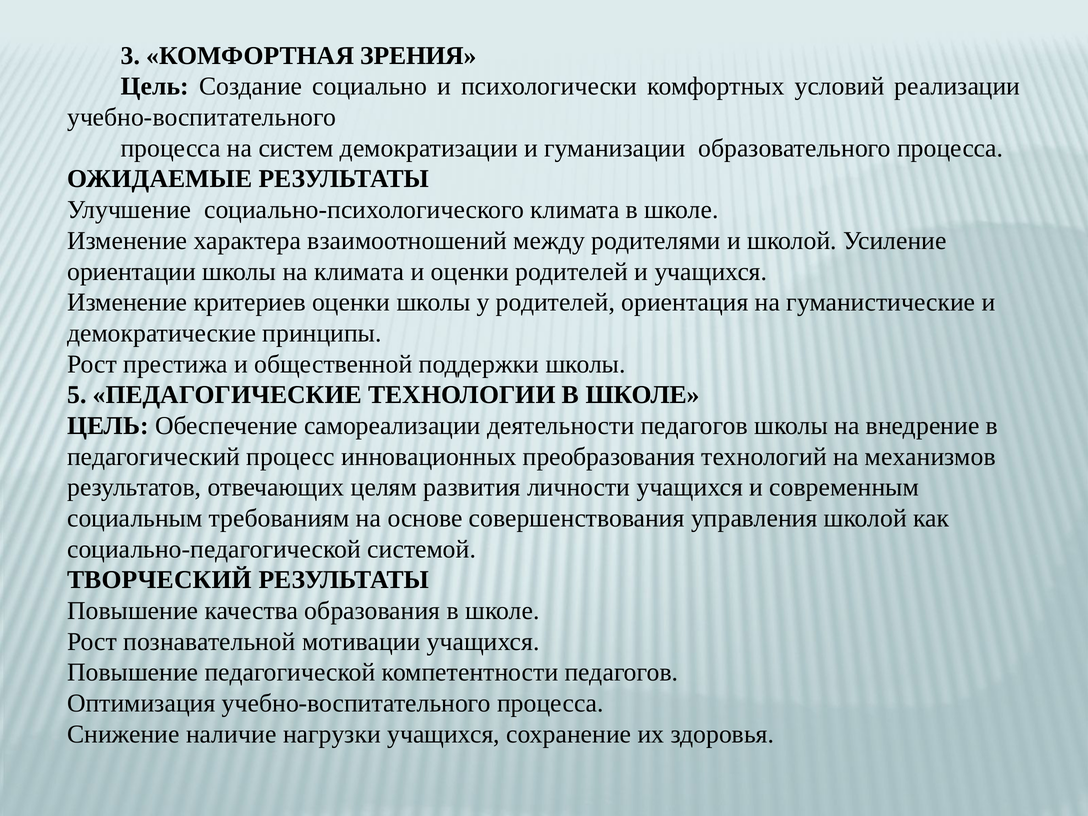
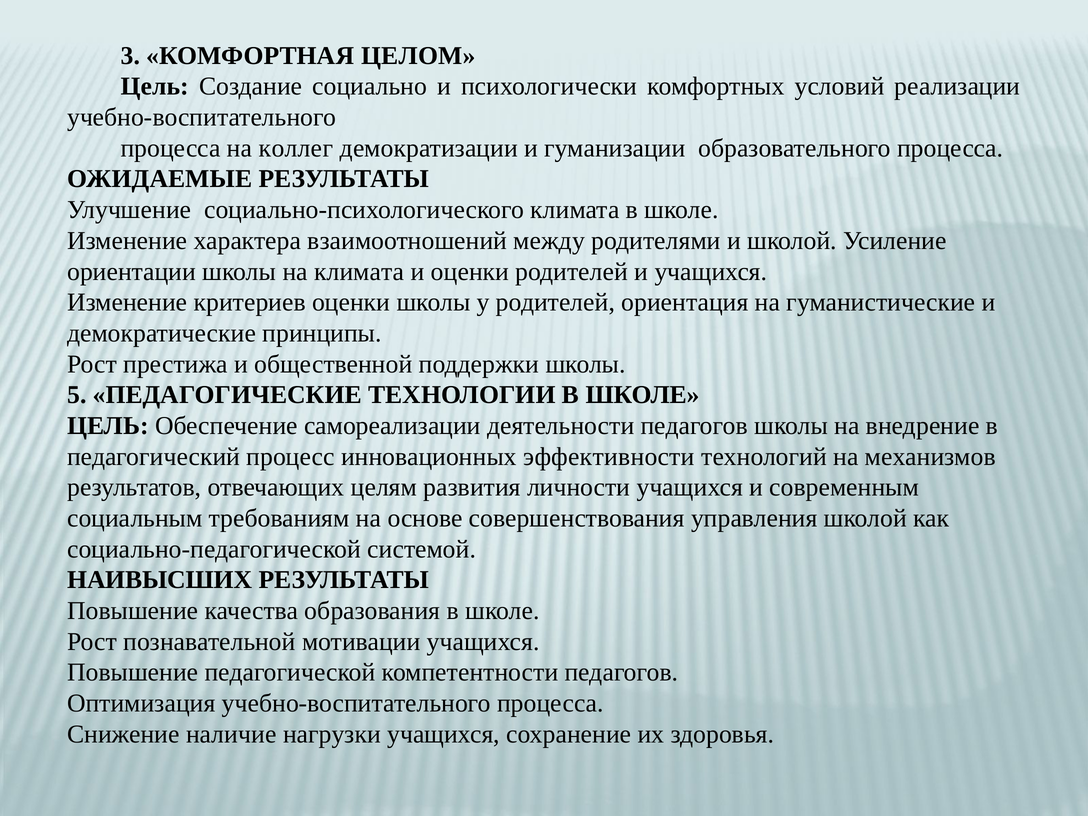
ЗРЕНИЯ: ЗРЕНИЯ -> ЦЕЛОМ (418, 56)
систем: систем -> коллег (296, 148)
преобразования: преобразования -> эффективности (609, 457)
ТВОРЧЕСКИЙ: ТВОРЧЕСКИЙ -> НАИВЫСШИХ (160, 580)
